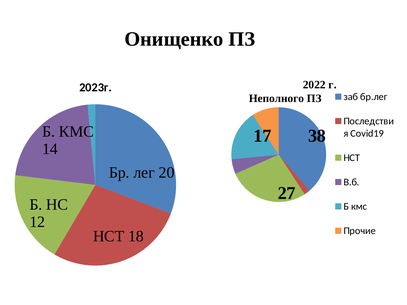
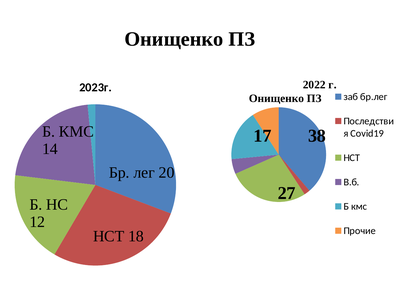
Неполного: Неполного -> Онищенко (276, 99)
